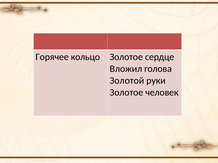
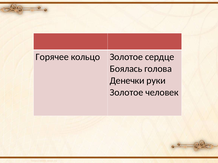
Вложил: Вложил -> Боялась (126, 69)
Золотой: Золотой -> Денечки (127, 81)
